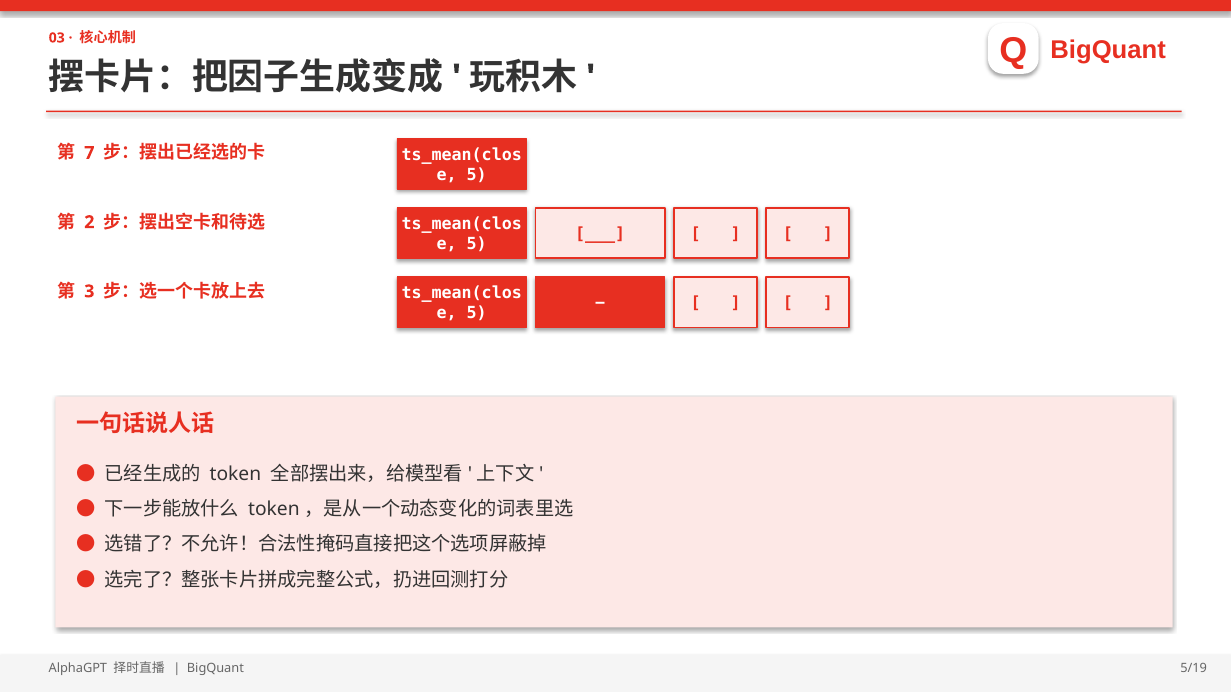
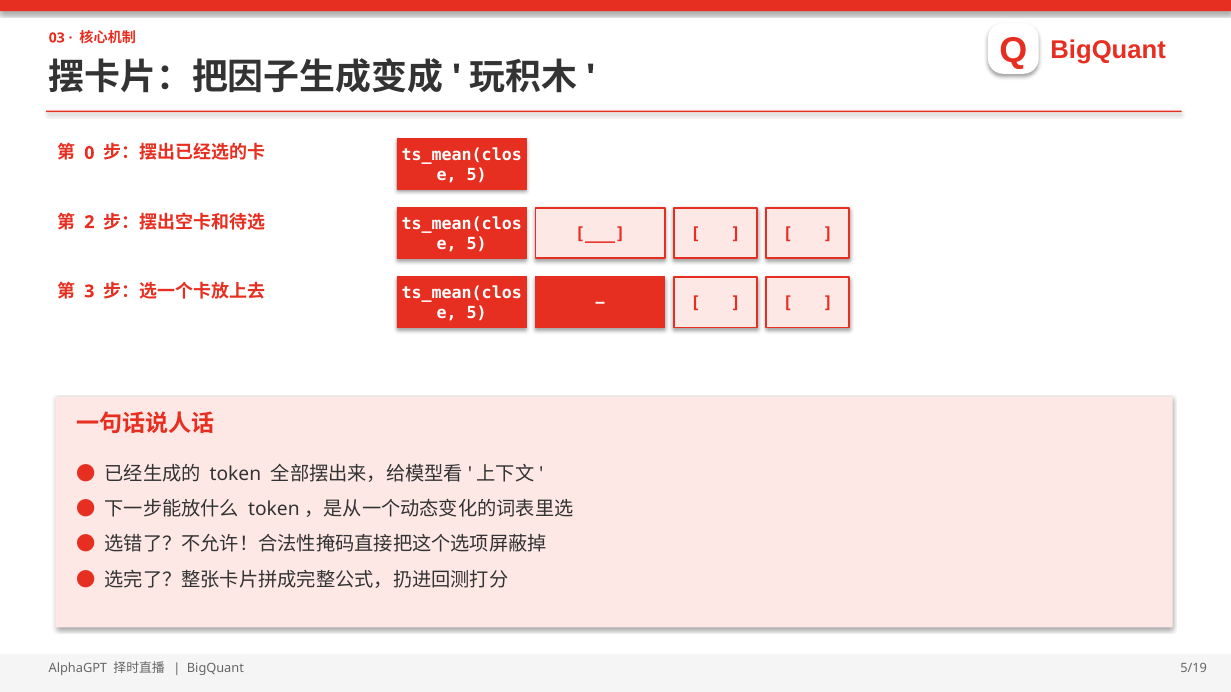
7: 7 -> 0 (89, 153)
